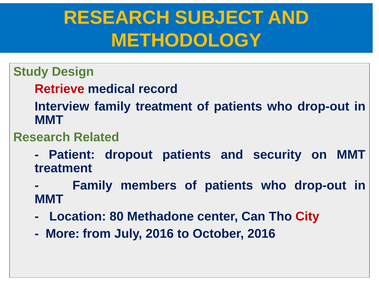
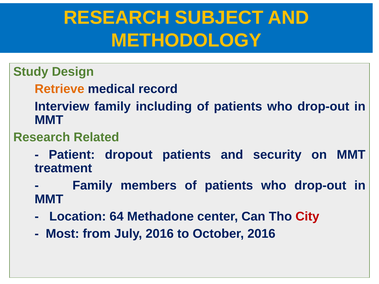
Retrieve colour: red -> orange (59, 89)
family treatment: treatment -> including (164, 106)
80: 80 -> 64 (117, 217)
More: More -> Most (62, 234)
